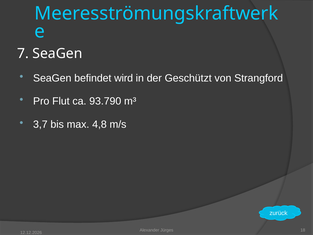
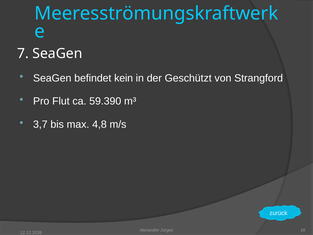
wird: wird -> kein (124, 78)
93.790: 93.790 -> 59.390 (105, 101)
